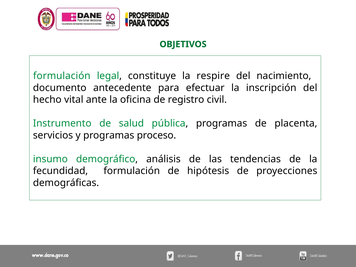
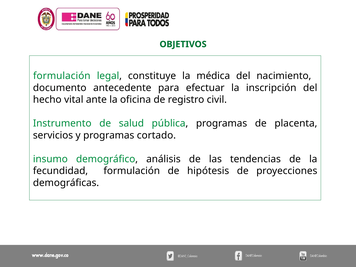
respire: respire -> médica (213, 76)
proceso: proceso -> cortado (156, 135)
